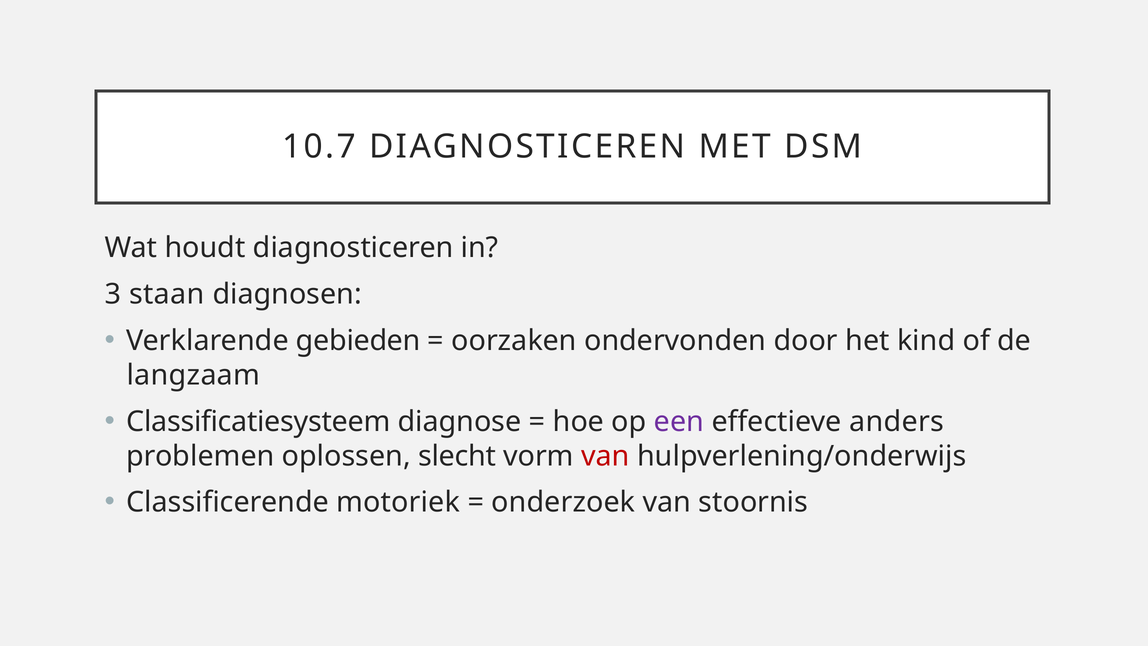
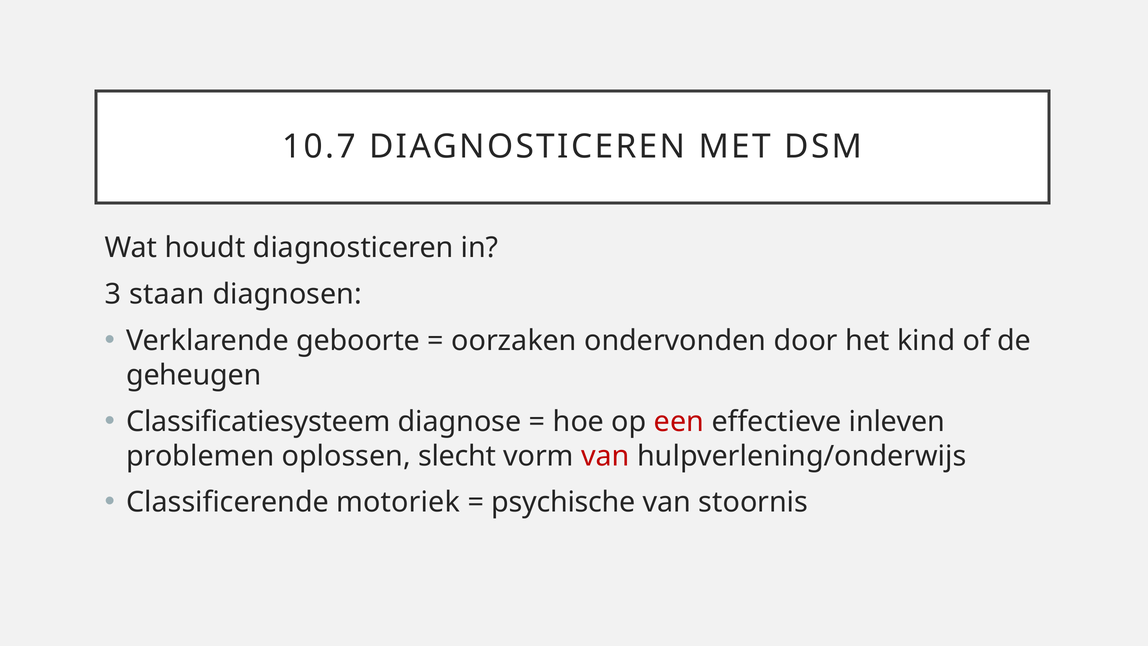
gebieden: gebieden -> geboorte (358, 341)
langzaam: langzaam -> geheugen (194, 375)
een colour: purple -> red (679, 421)
anders: anders -> inleven (897, 421)
onderzoek: onderzoek -> psychische (564, 502)
